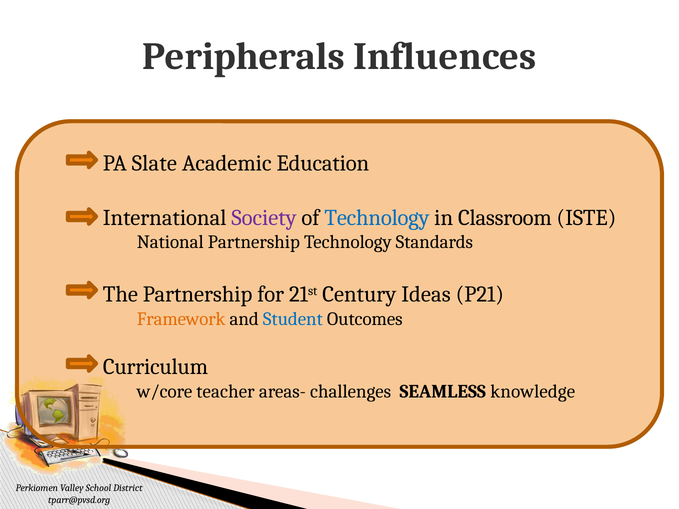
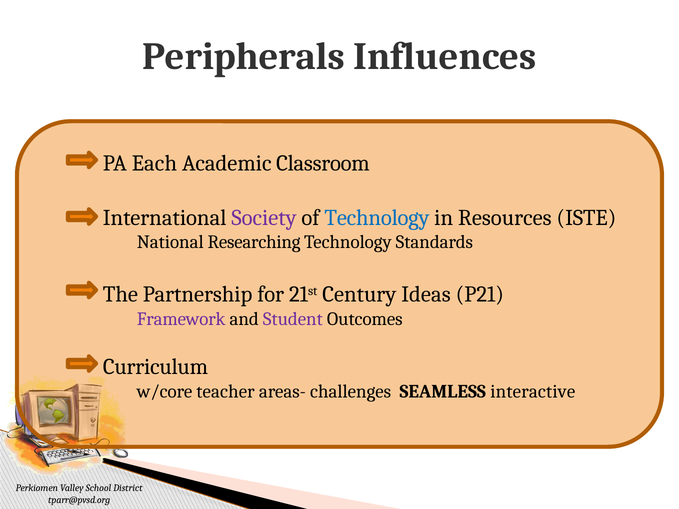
Slate: Slate -> Each (154, 163)
Education: Education -> Classroom (323, 163)
Classroom: Classroom -> Resources (505, 218)
National Partnership: Partnership -> Researching (254, 242)
Framework colour: orange -> purple (181, 319)
Student colour: blue -> purple (293, 319)
knowledge: knowledge -> interactive (533, 392)
